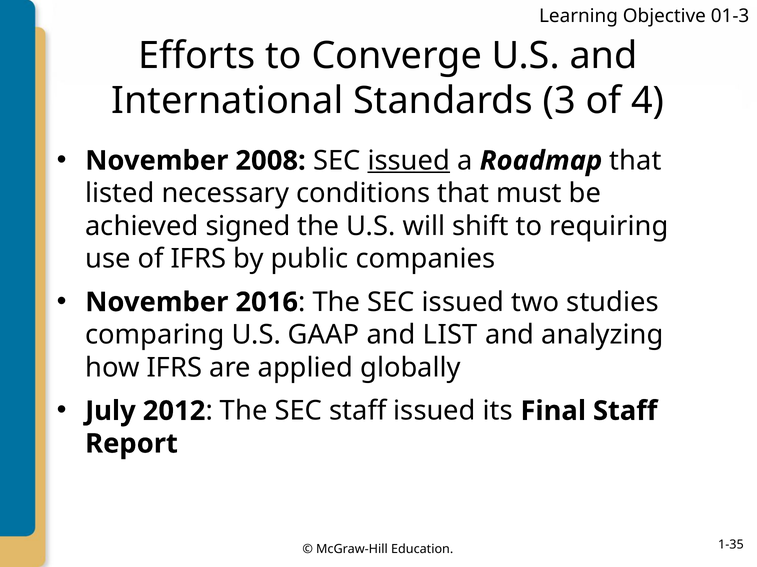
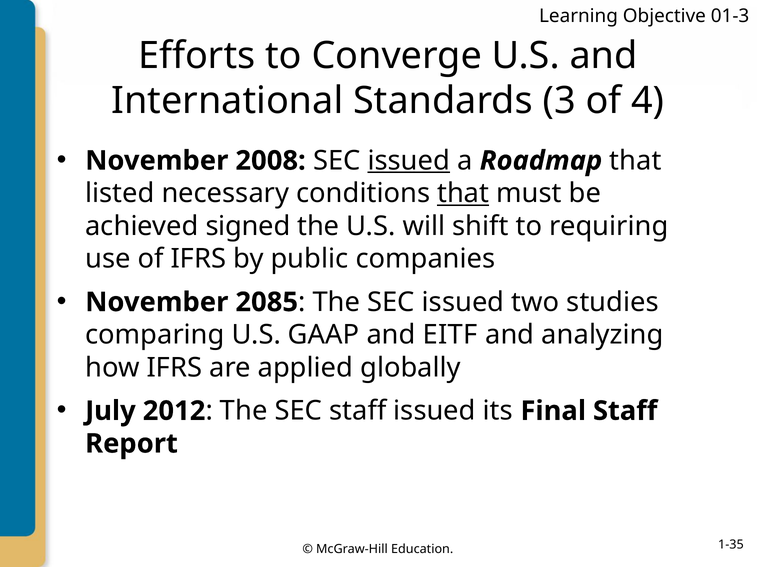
that underline: none -> present (463, 194)
2016: 2016 -> 2085 (267, 303)
LIST: LIST -> EITF (450, 335)
